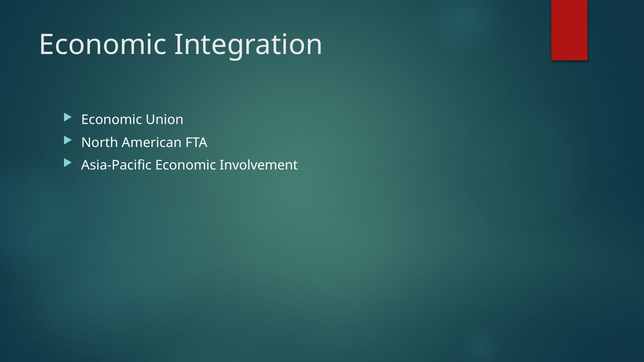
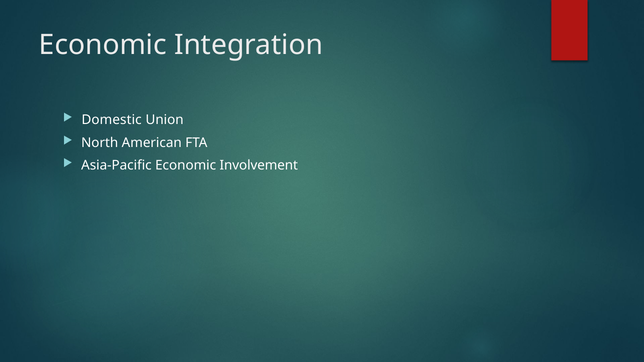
Economic: Economic -> Domestic (112, 120)
